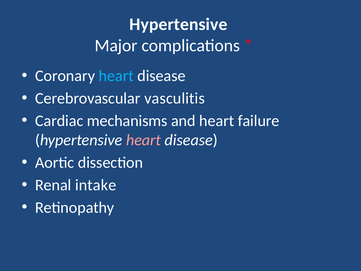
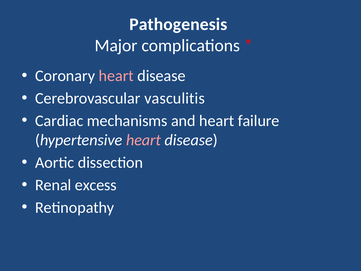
Hypertensive: Hypertensive -> Pathogenesis (178, 24)
heart colour: light blue -> pink (116, 76)
intake: intake -> excess (96, 185)
